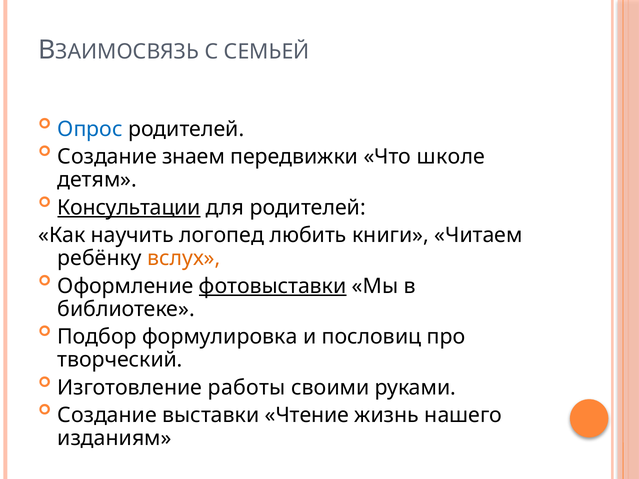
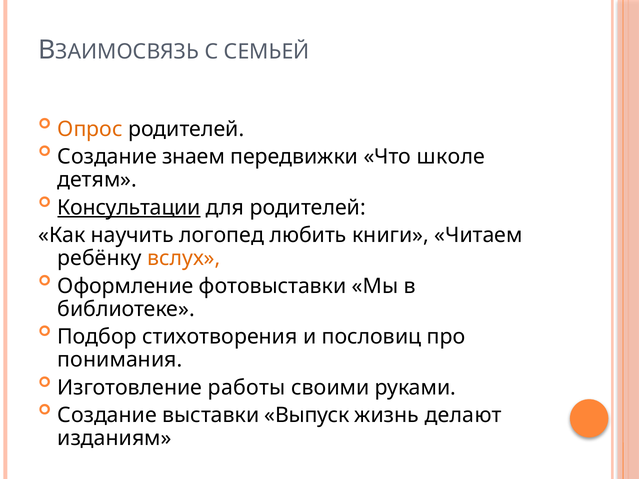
Опрос colour: blue -> orange (90, 129)
фотовыставки underline: present -> none (273, 286)
формулировка: формулировка -> стихотворения (220, 337)
творческий: творческий -> понимания (120, 360)
Чтение: Чтение -> Выпуск (307, 416)
нашего: нашего -> делают (463, 416)
